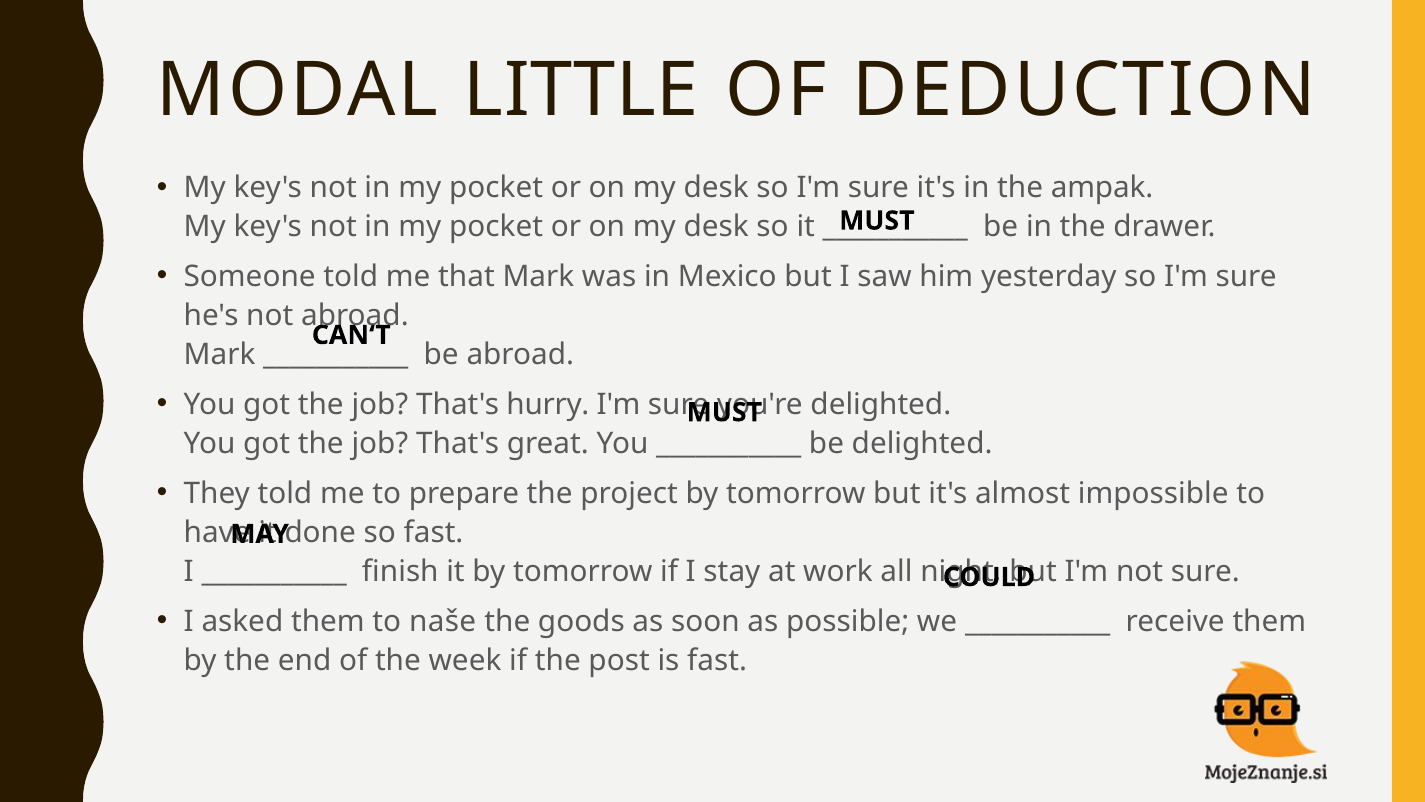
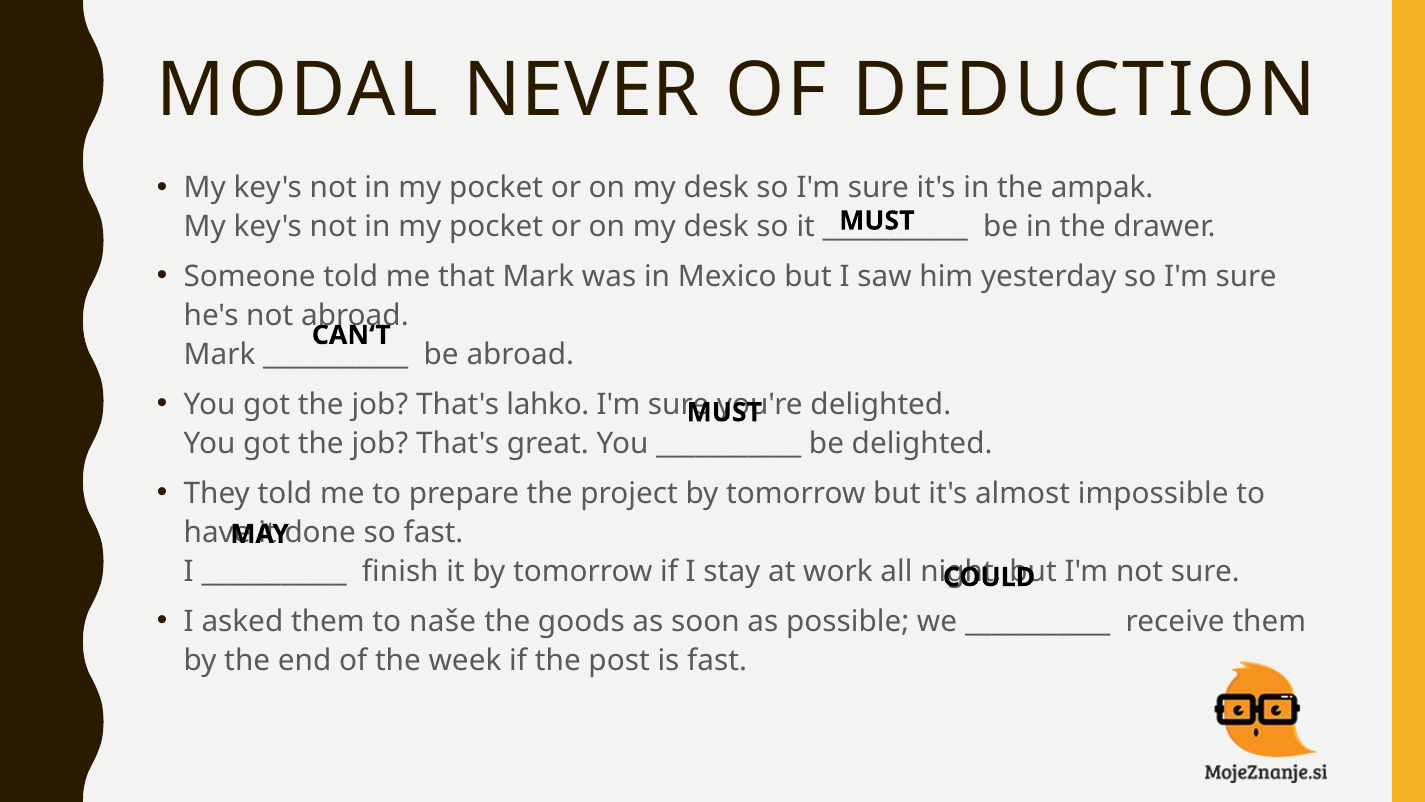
LITTLE: LITTLE -> NEVER (582, 90)
hurry: hurry -> lahko (548, 404)
